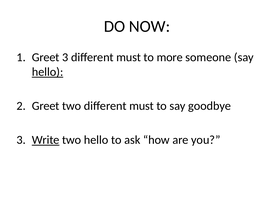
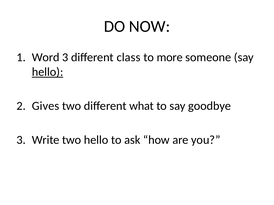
Greet: Greet -> Word (46, 57)
3 different must: must -> class (129, 57)
Greet: Greet -> Gives (46, 106)
two different must: must -> what (142, 106)
Write underline: present -> none (46, 140)
